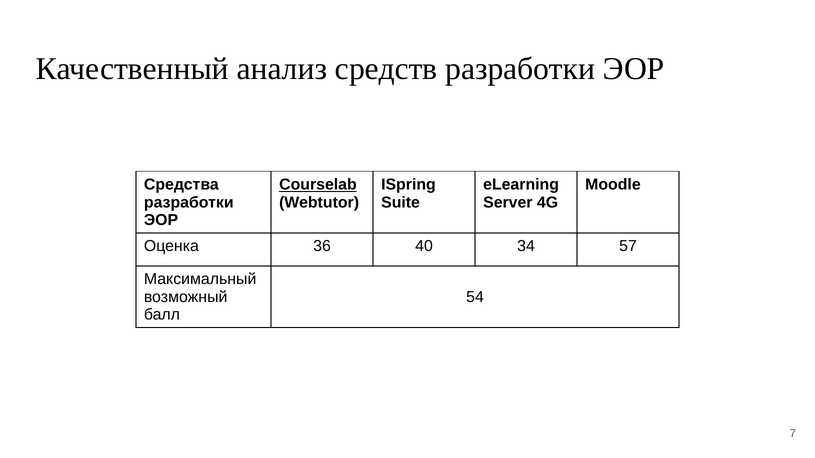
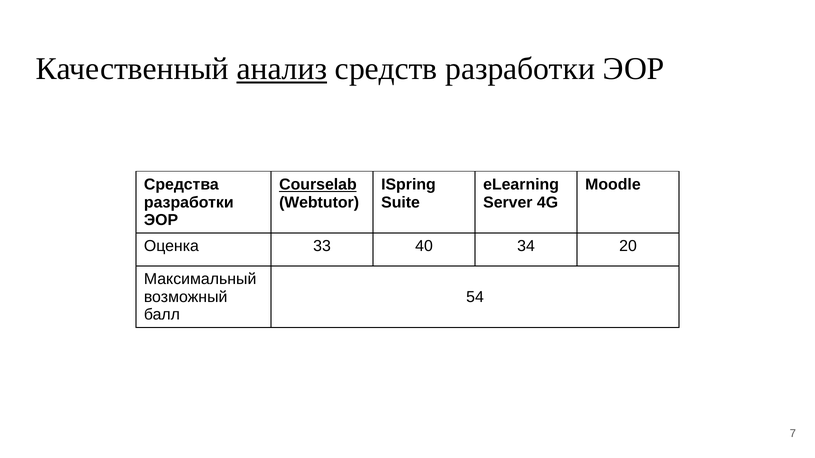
анализ underline: none -> present (282, 69)
36: 36 -> 33 (322, 246)
57: 57 -> 20 (628, 246)
